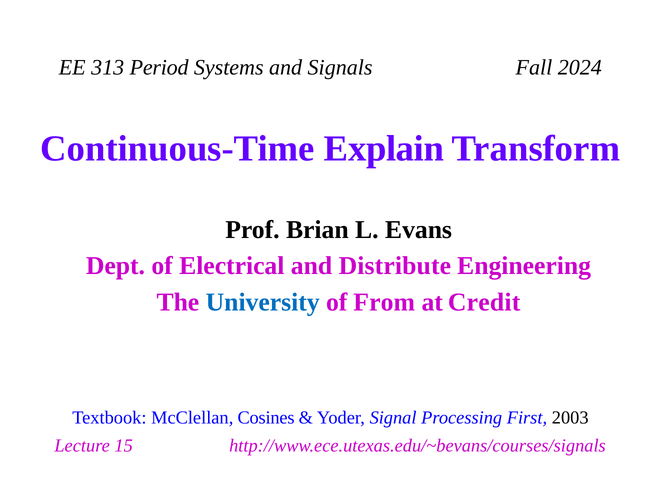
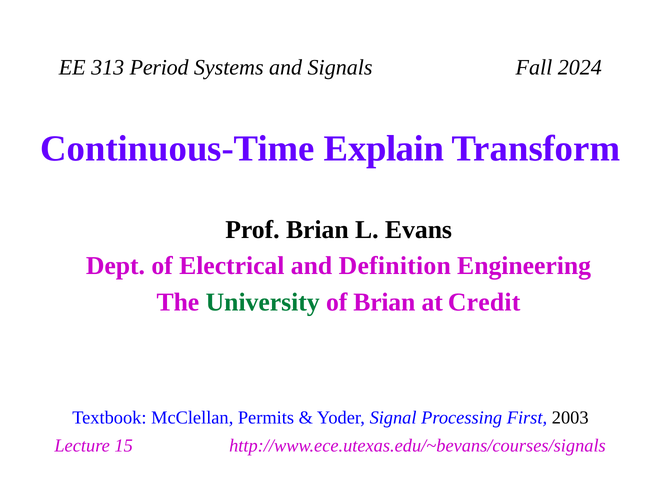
Distribute: Distribute -> Definition (395, 266)
University colour: blue -> green (263, 302)
of From: From -> Brian (384, 302)
Cosines: Cosines -> Permits (266, 418)
